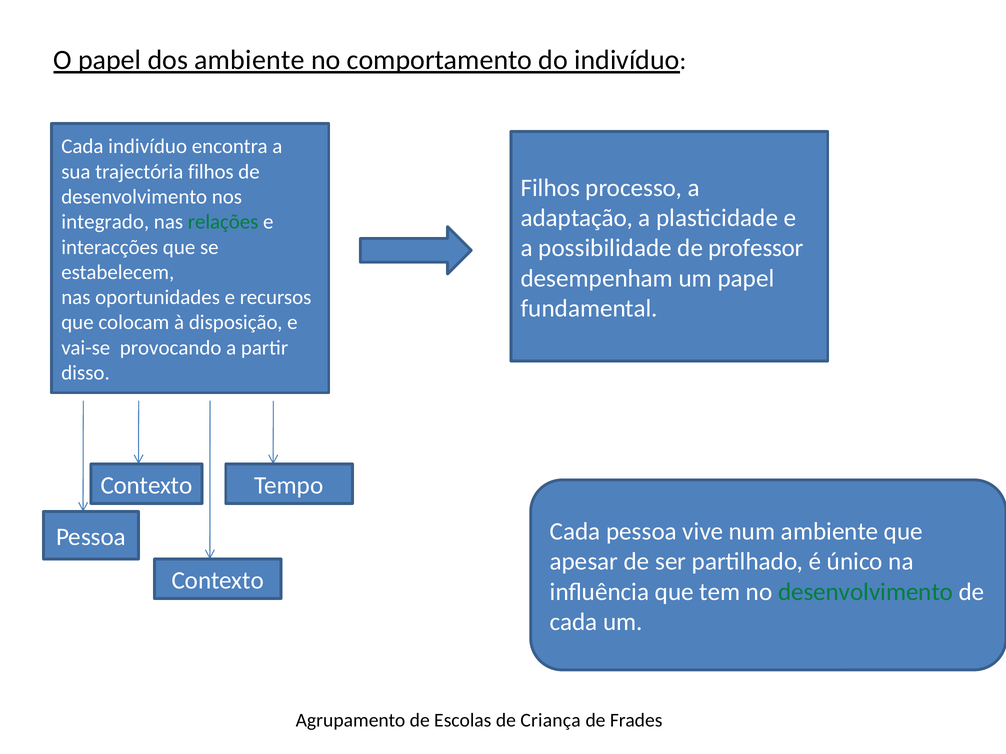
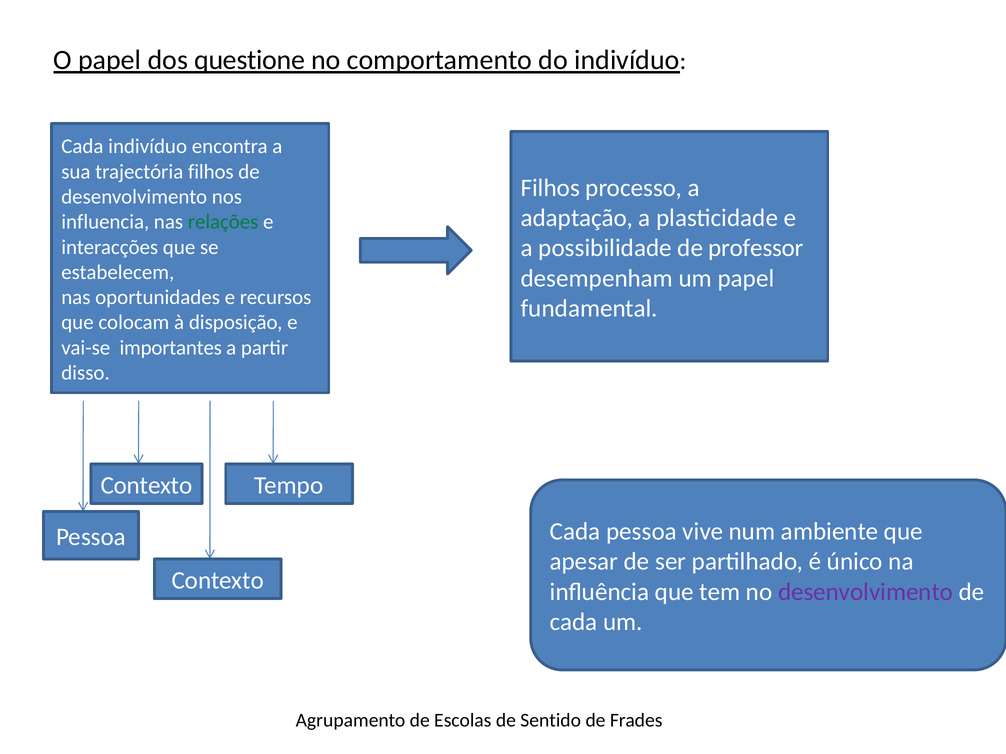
dos ambiente: ambiente -> questione (250, 60)
integrado: integrado -> influencia (105, 222)
provocando: provocando -> importantes (171, 348)
desenvolvimento colour: green -> purple (866, 592)
Criança: Criança -> Sentido (551, 721)
